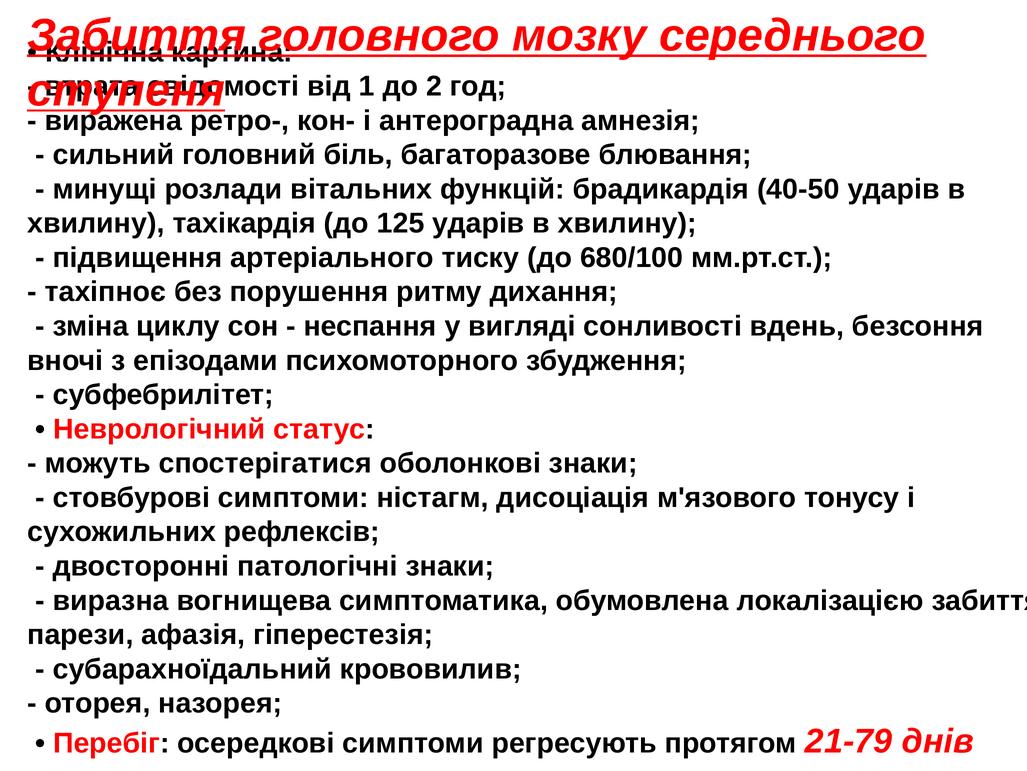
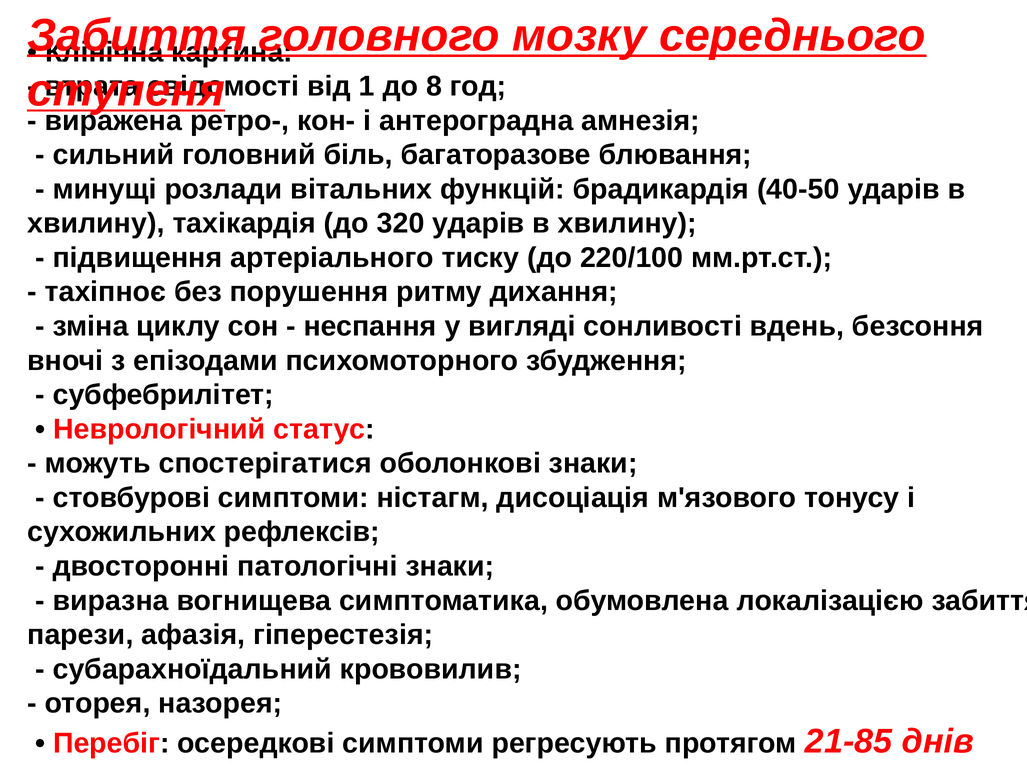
2: 2 -> 8 (434, 86)
125: 125 -> 320 (401, 223)
680/100: 680/100 -> 220/100 (632, 258)
21-79: 21-79 -> 21-85 (849, 741)
